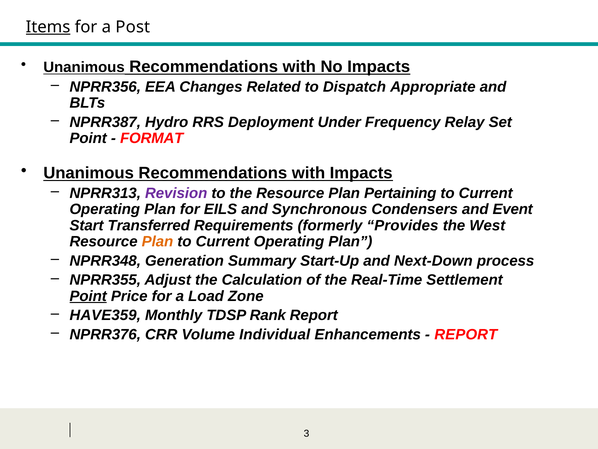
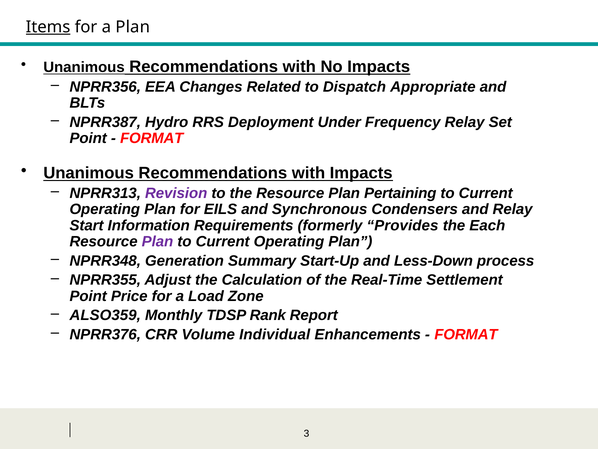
a Post: Post -> Plan (133, 27)
and Event: Event -> Relay (513, 209)
Transferred: Transferred -> Information (149, 225)
West: West -> Each (487, 225)
Plan colour: orange -> purple (157, 241)
Next-Down: Next-Down -> Less-Down (433, 260)
Point underline: present -> none (88, 296)
HAVE359: HAVE359 -> ALSO359 (105, 315)
REPORT: REPORT -> FORMAT (466, 334)
